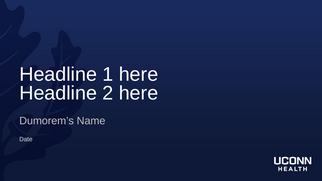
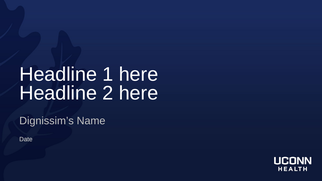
Dumorem’s: Dumorem’s -> Dignissim’s (47, 121)
